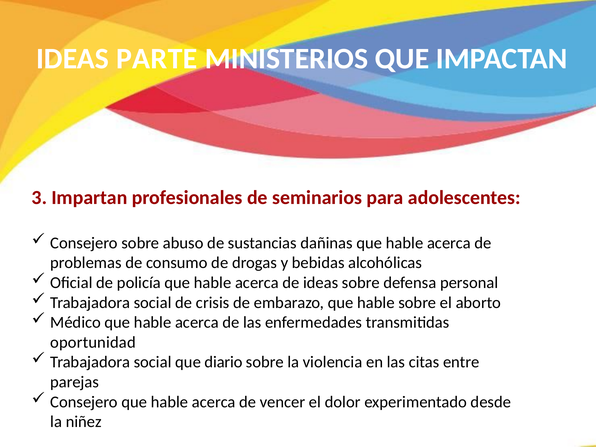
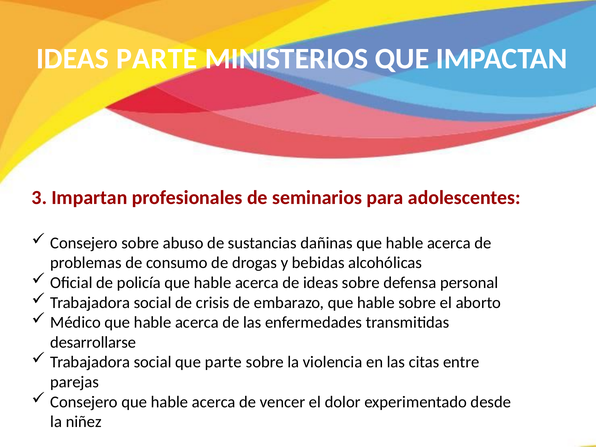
oportunidad: oportunidad -> desarrollarse (93, 342)
que diario: diario -> parte (223, 362)
